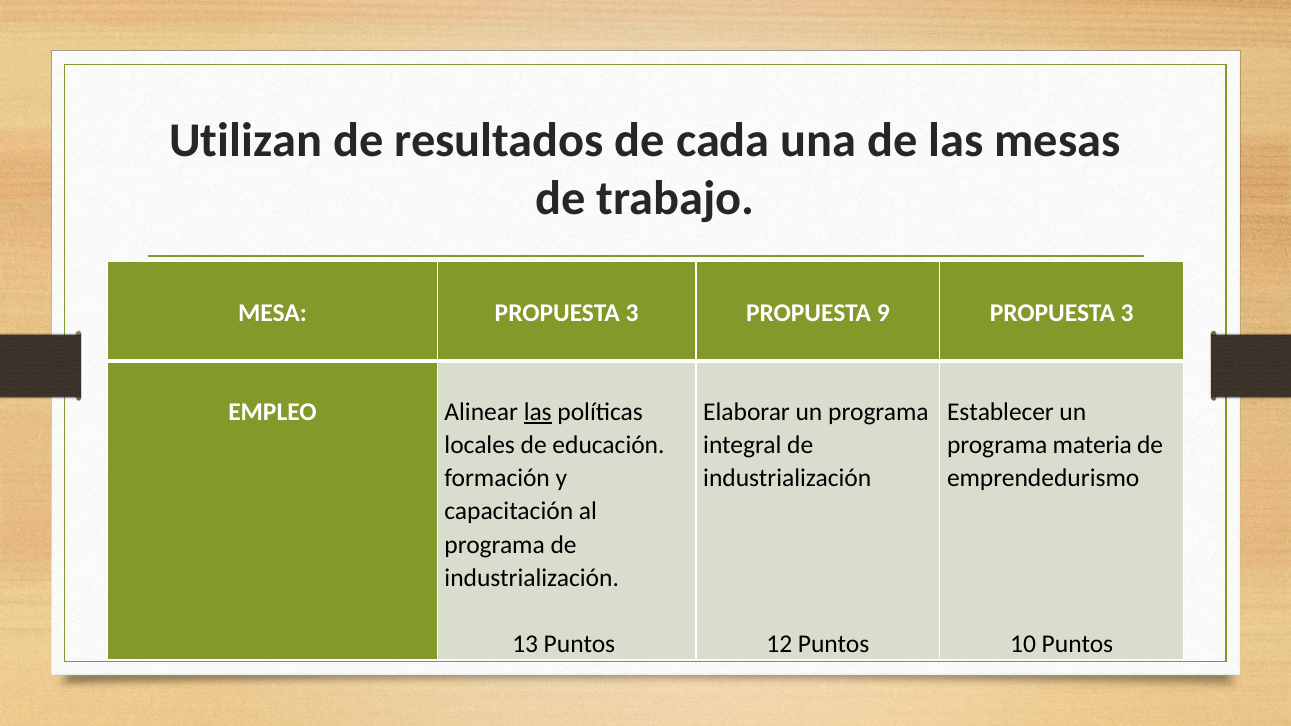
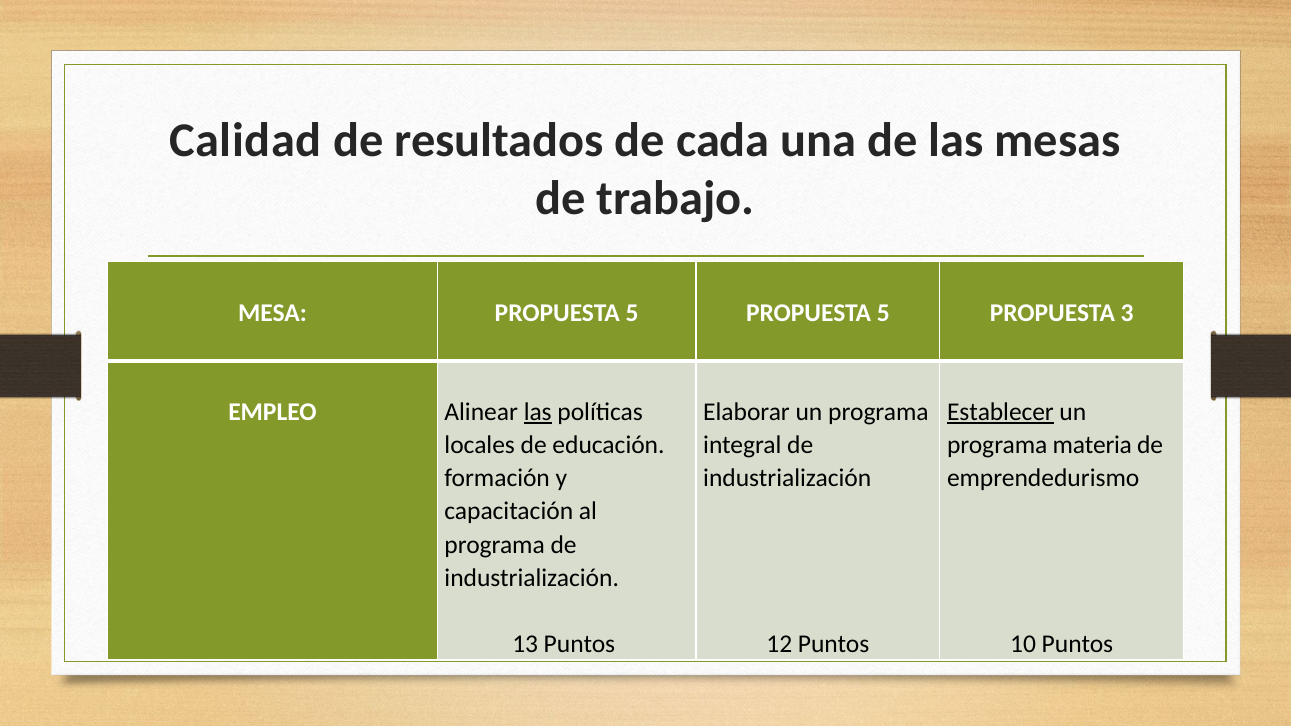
Utilizan: Utilizan -> Calidad (245, 141)
MESA PROPUESTA 3: 3 -> 5 (632, 313)
9: 9 -> 5 (883, 313)
Establecer underline: none -> present (1000, 412)
